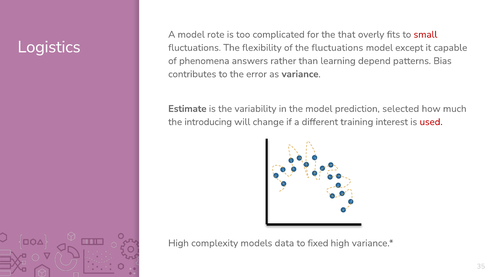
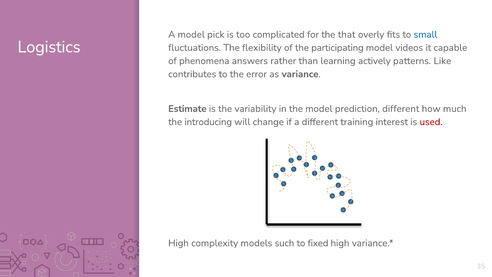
rote: rote -> pick (216, 34)
small colour: red -> blue (425, 34)
the fluctuations: fluctuations -> participating (337, 48)
except: except -> videos (409, 48)
depend: depend -> actively (374, 61)
Bias: Bias -> Like (442, 61)
prediction selected: selected -> different (401, 109)
data: data -> such (284, 243)
